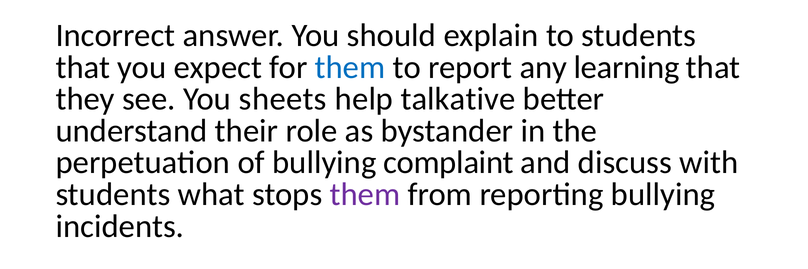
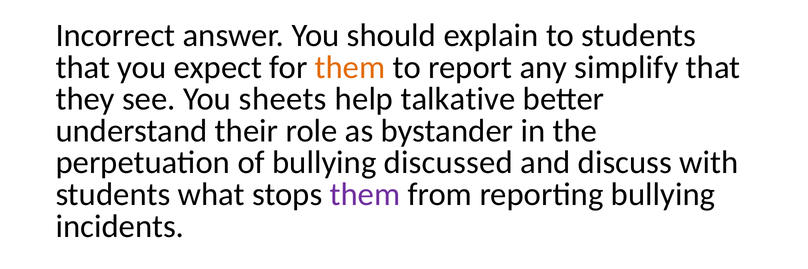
them colour: blue -> orange (350, 67)
learning: learning -> simplify (626, 67)
complaint: complaint -> discussed (448, 163)
